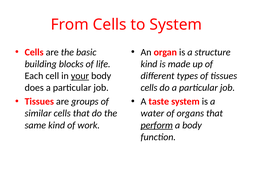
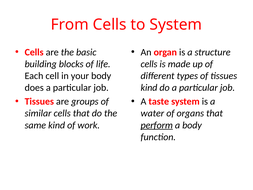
kind: kind -> cells (149, 64)
your underline: present -> none (80, 76)
cells: cells -> kind (149, 88)
